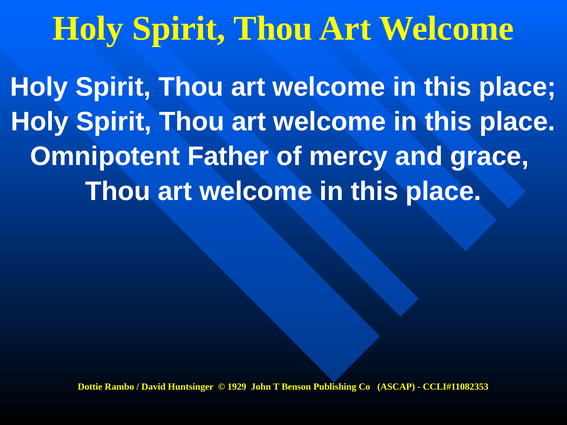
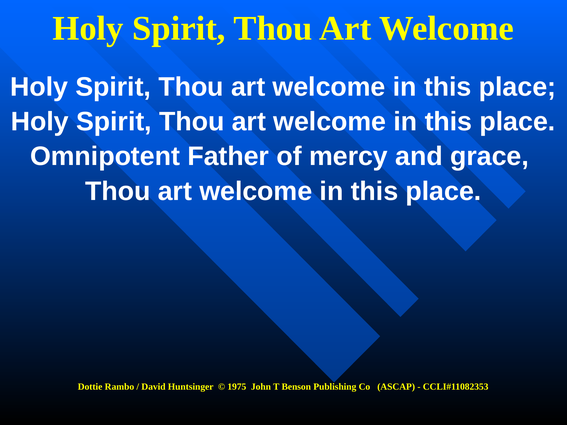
1929: 1929 -> 1975 (237, 387)
